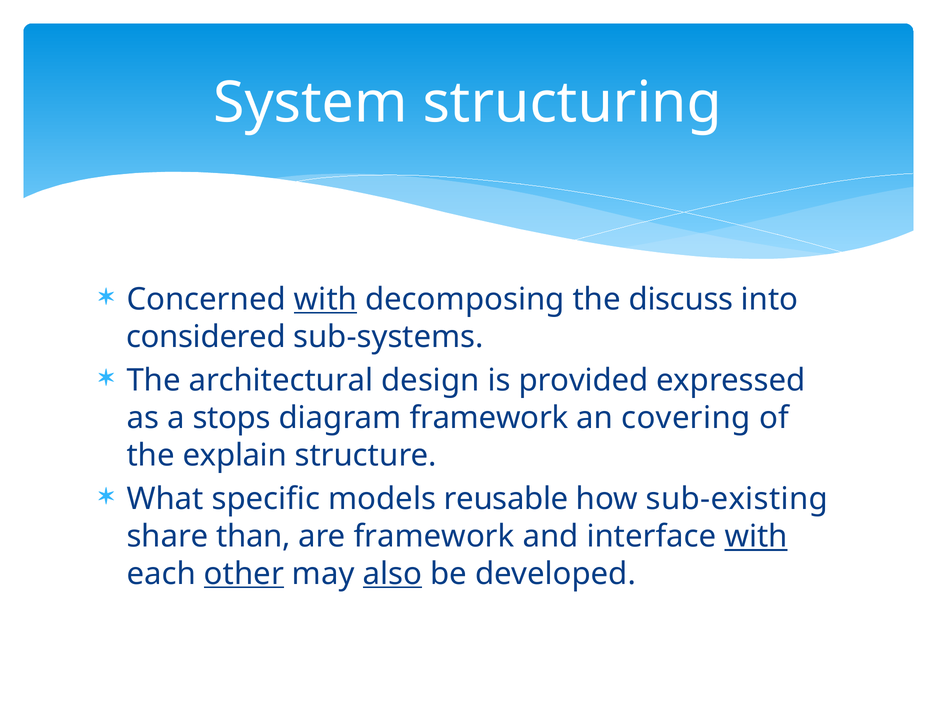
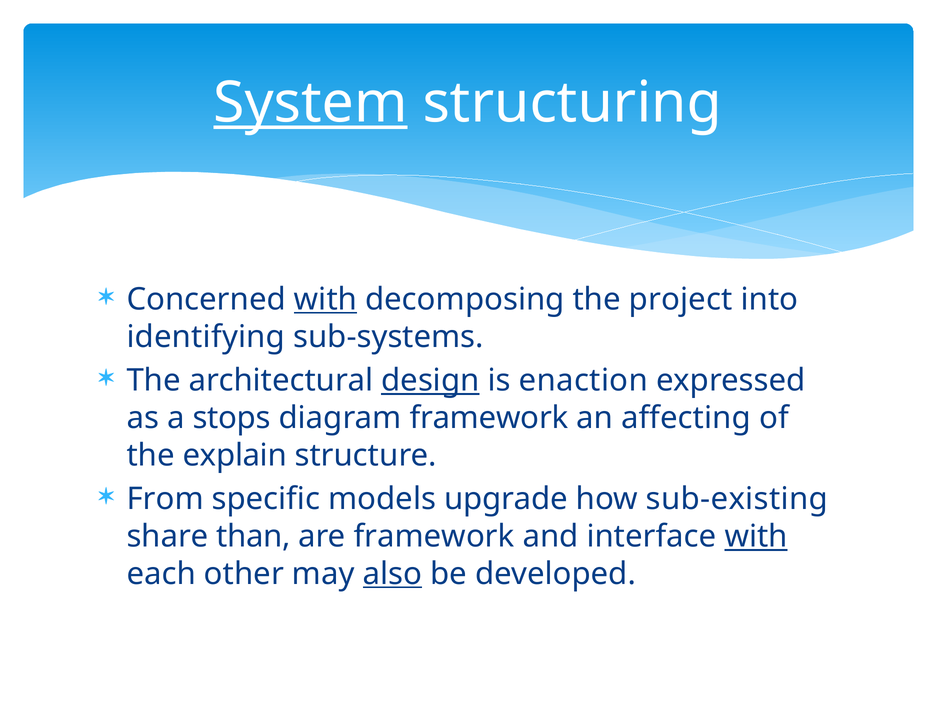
System underline: none -> present (311, 103)
discuss: discuss -> project (681, 299)
considered: considered -> identifying (206, 337)
design underline: none -> present (430, 380)
provided: provided -> enaction (583, 380)
covering: covering -> affecting (686, 418)
What: What -> From (165, 499)
reusable: reusable -> upgrade (506, 499)
other underline: present -> none (244, 574)
